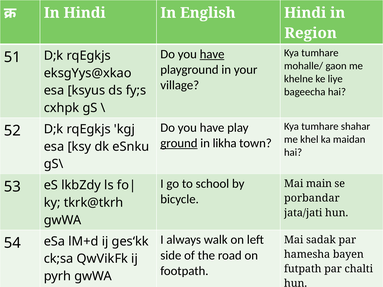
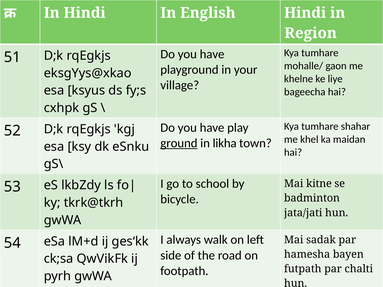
have underline: present -> none (212, 54)
main: main -> kitne (319, 184)
porbandar: porbandar -> badminton (312, 198)
